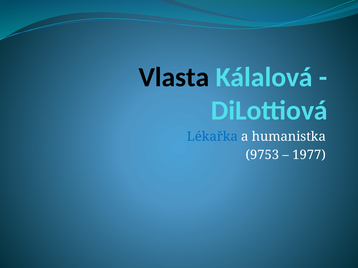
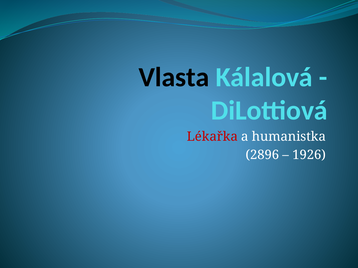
Lékařka colour: blue -> red (212, 137)
9753: 9753 -> 2896 (262, 155)
1977: 1977 -> 1926 (309, 155)
